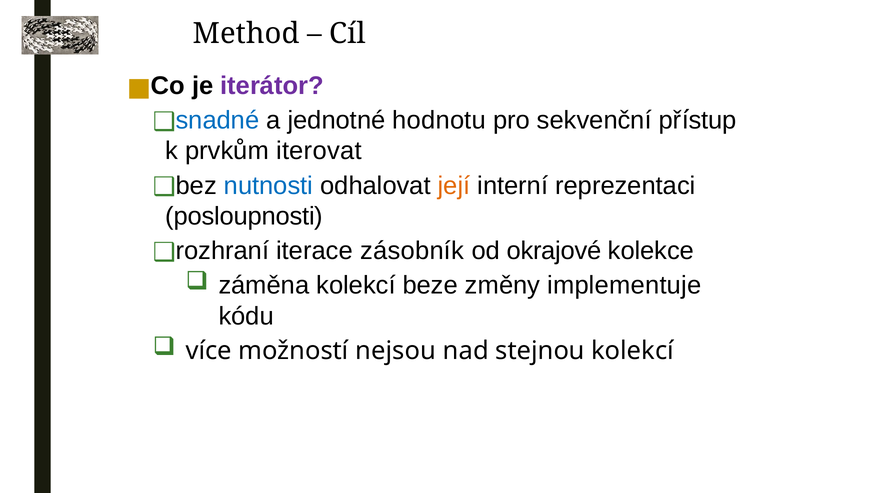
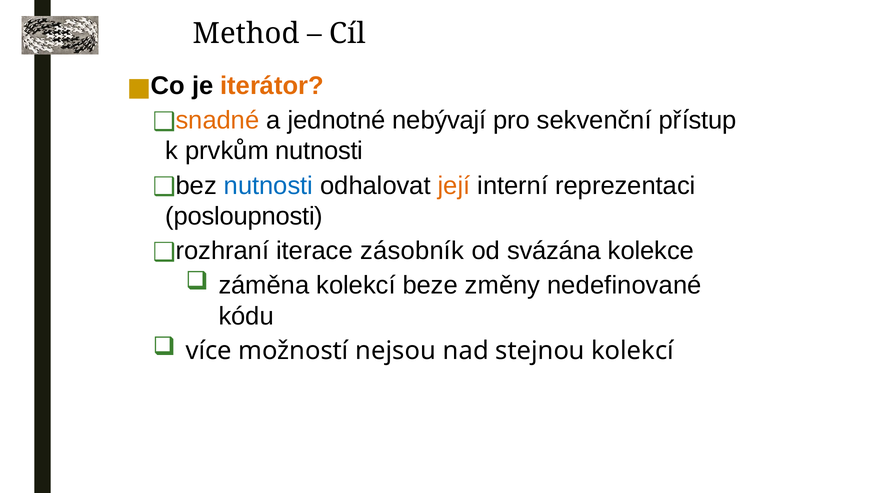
iterátor colour: purple -> orange (272, 86)
snadné colour: blue -> orange (218, 120)
hodnotu: hodnotu -> nebývají (439, 120)
prvkům iterovat: iterovat -> nutnosti (319, 151)
okrajové: okrajové -> svázána (554, 251)
implementuje: implementuje -> nedefinované (624, 285)
